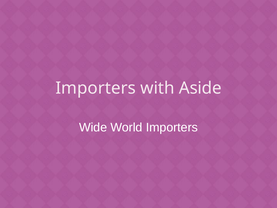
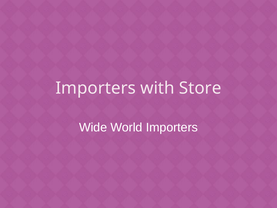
Aside: Aside -> Store (200, 88)
